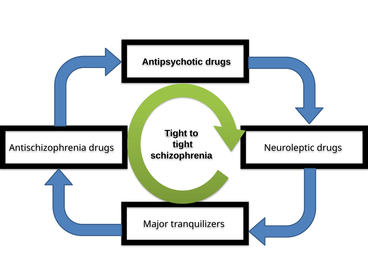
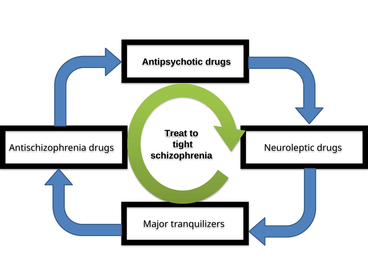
Tight: Tight -> Treat (176, 133)
